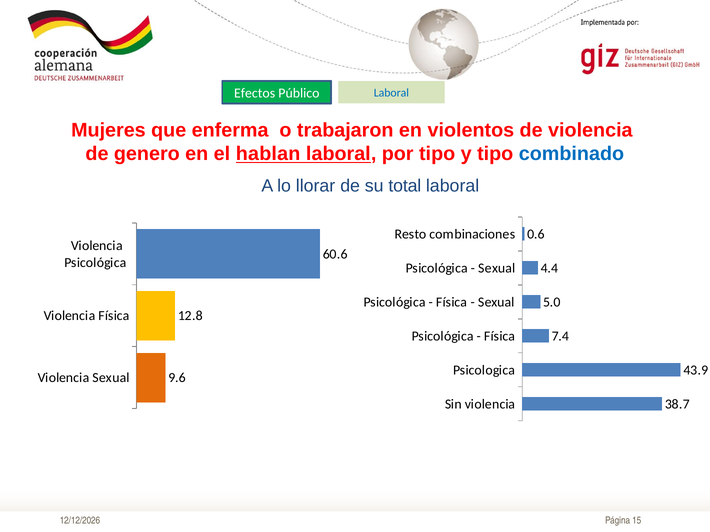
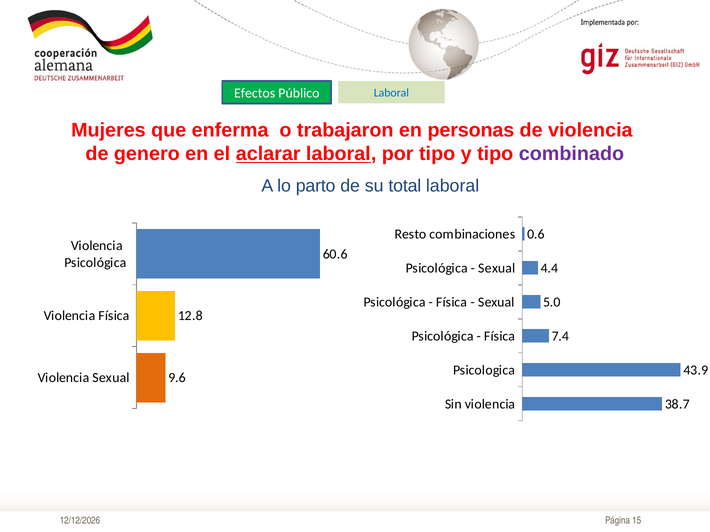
violentos: violentos -> personas (471, 130)
hablan: hablan -> aclarar (268, 154)
combinado colour: blue -> purple (571, 154)
llorar: llorar -> parto (316, 186)
